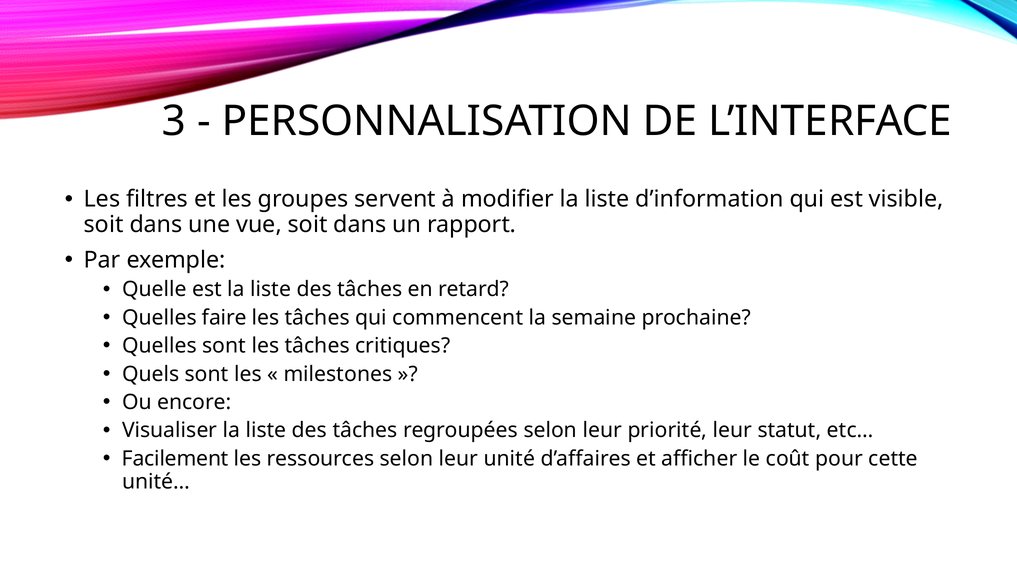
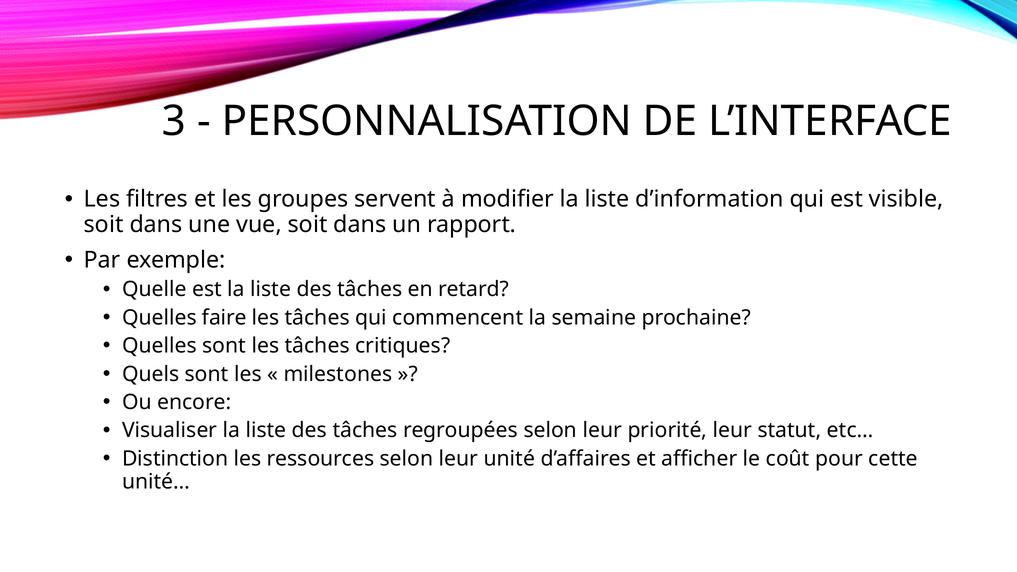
Facilement: Facilement -> Distinction (175, 459)
